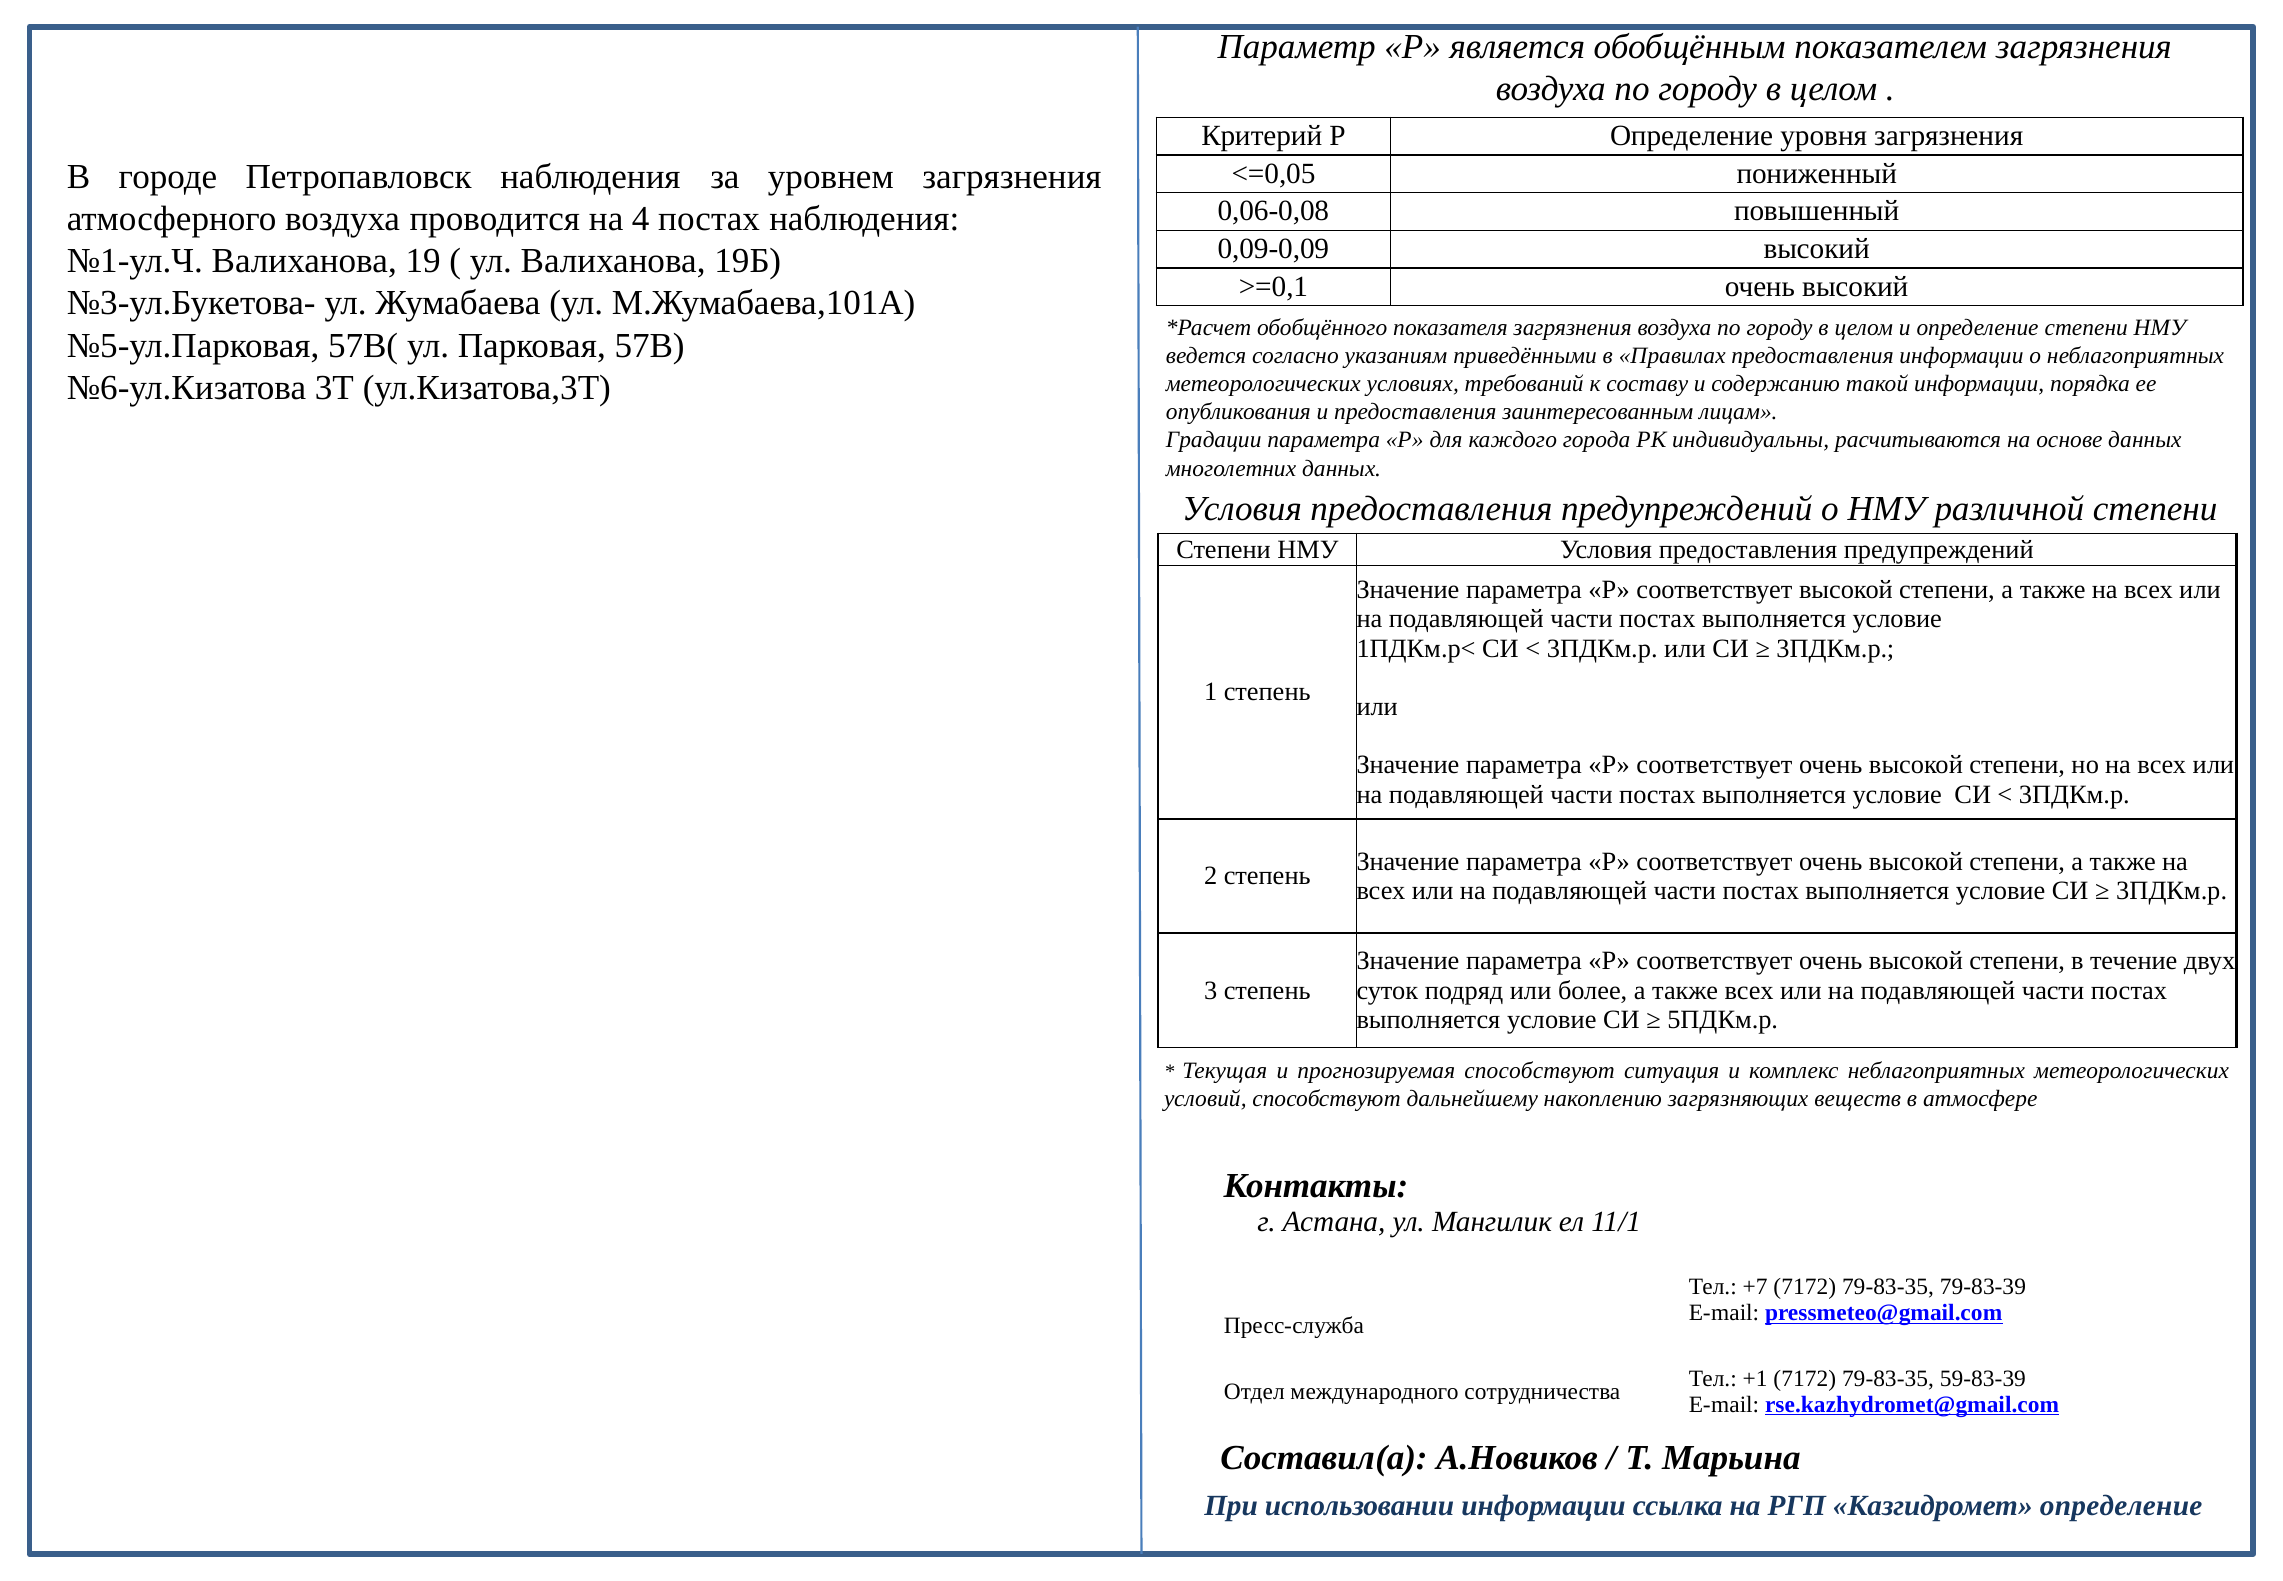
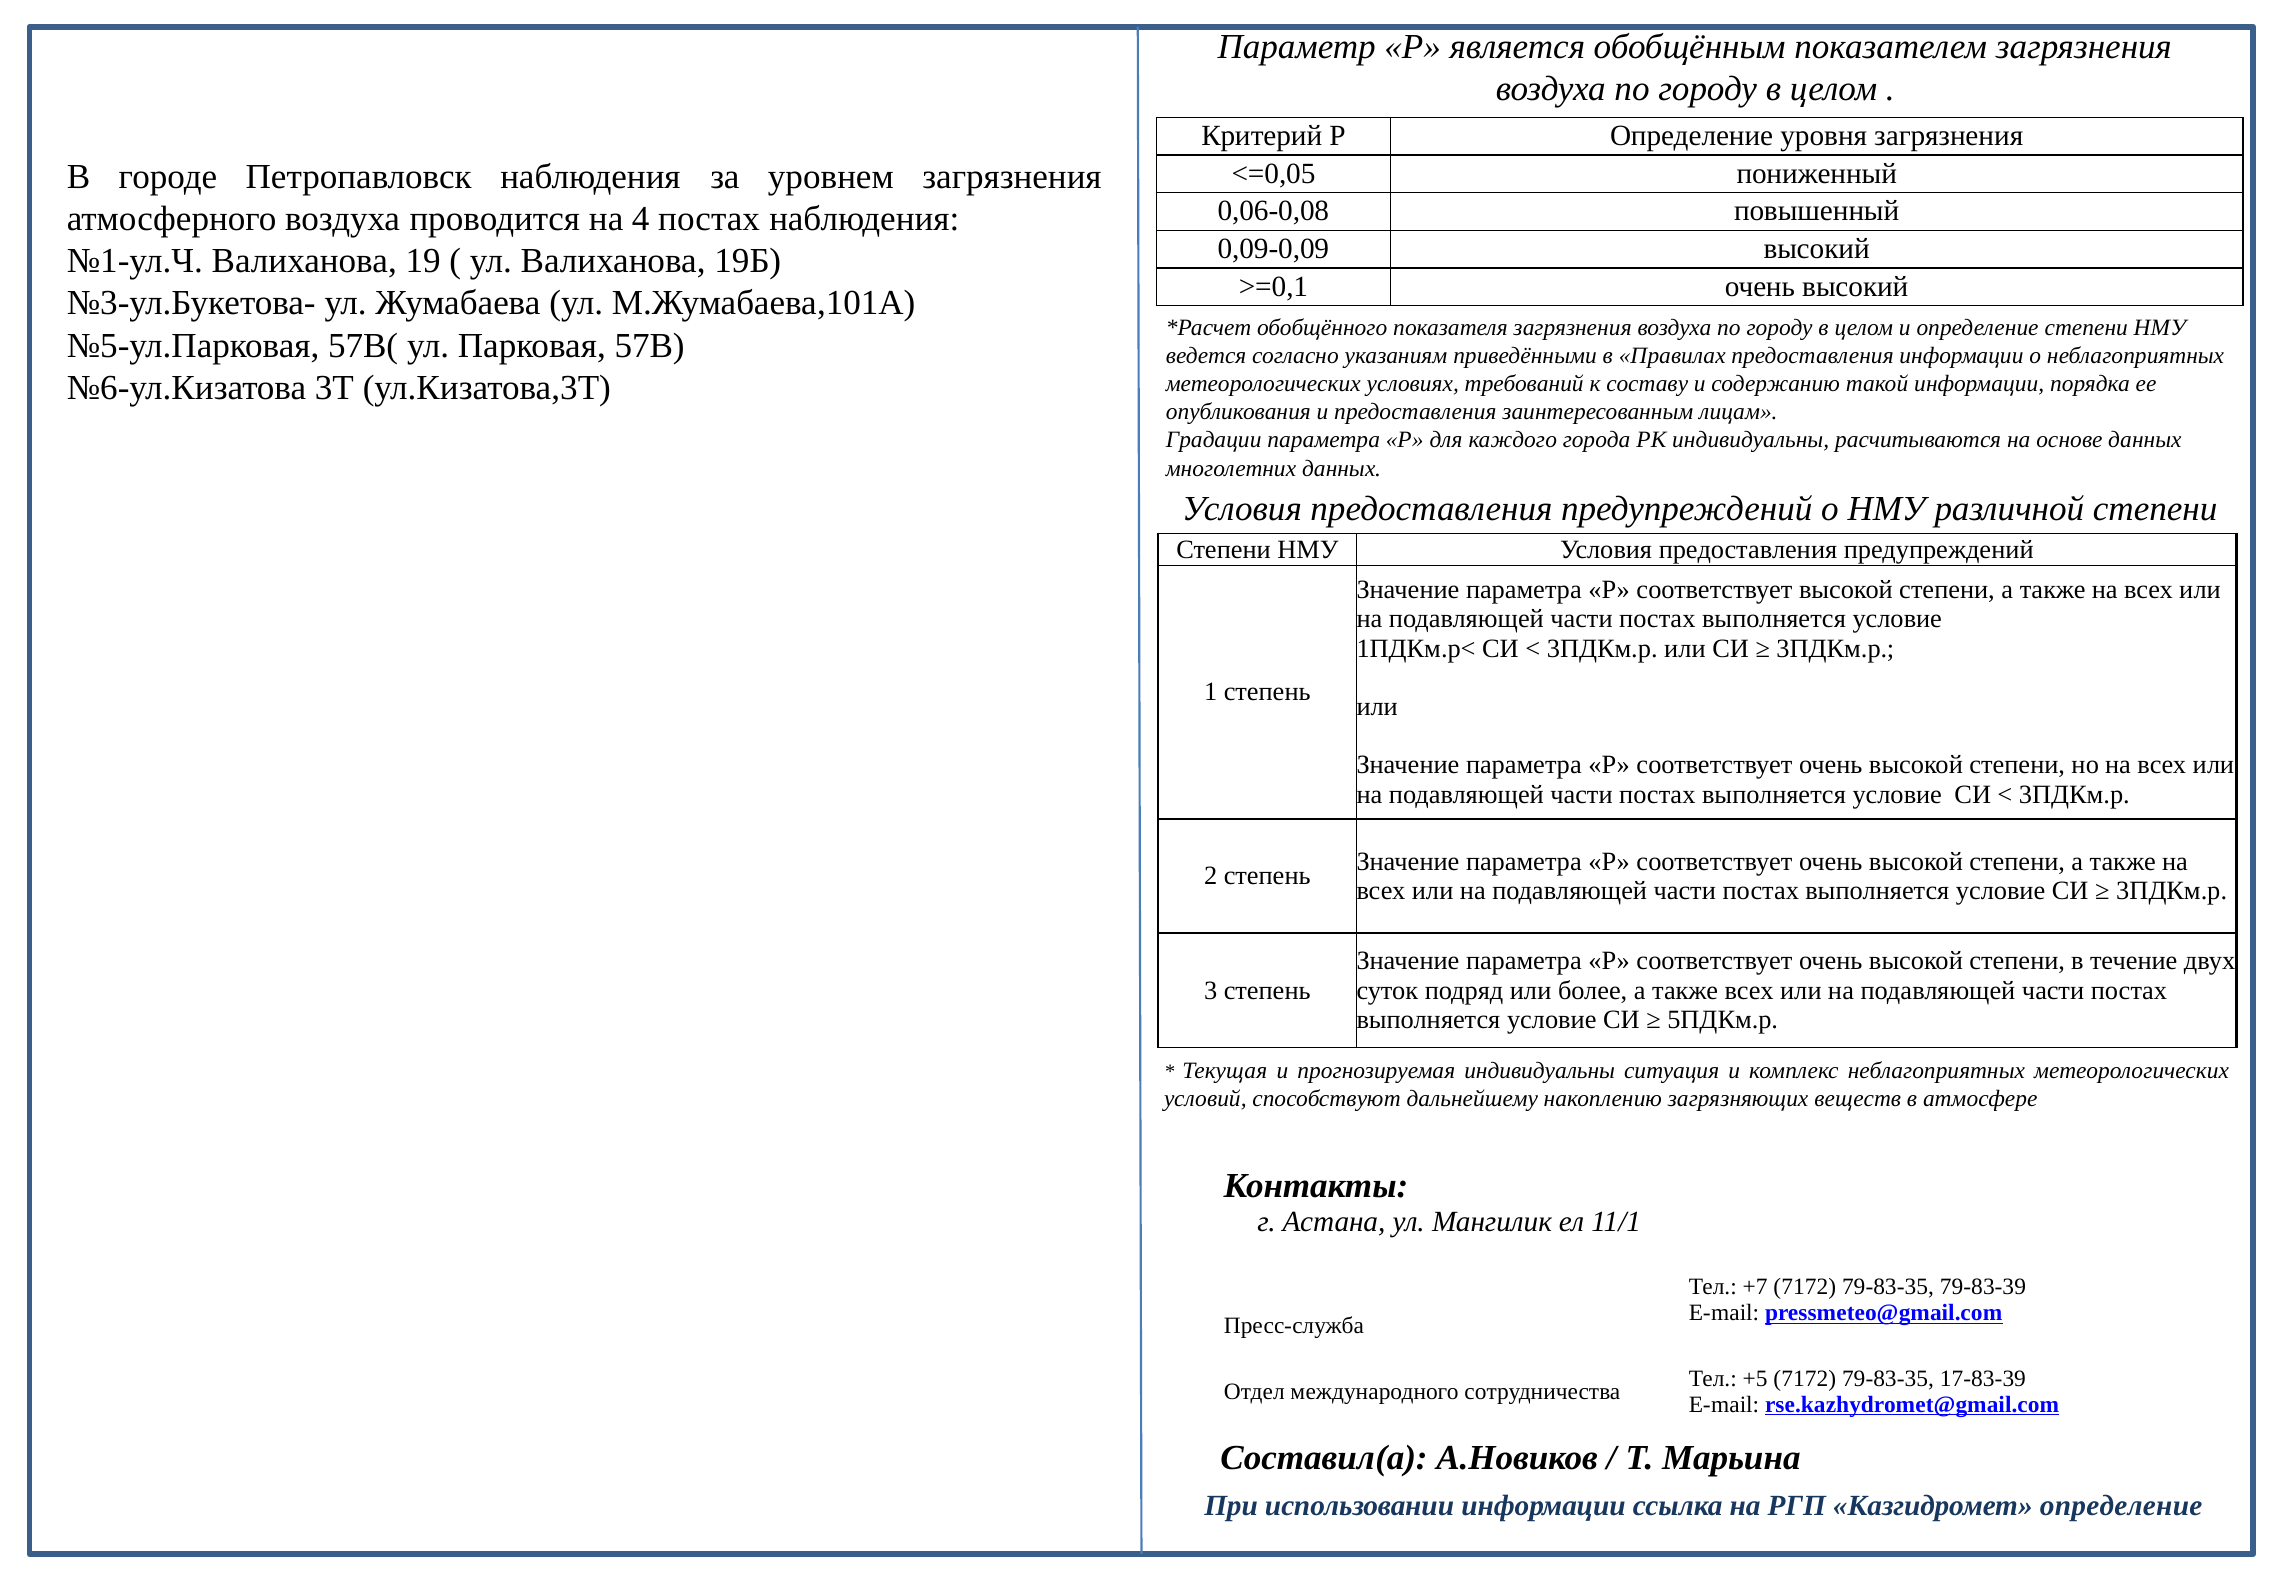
прогнозируемая способствуют: способствуют -> индивидуальны (1540, 1070)
+1: +1 -> +5 (1755, 1378)
59-83-39: 59-83-39 -> 17-83-39 (1983, 1378)
